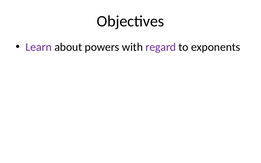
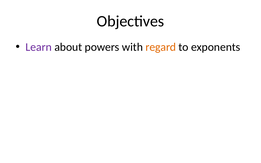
regard colour: purple -> orange (161, 47)
